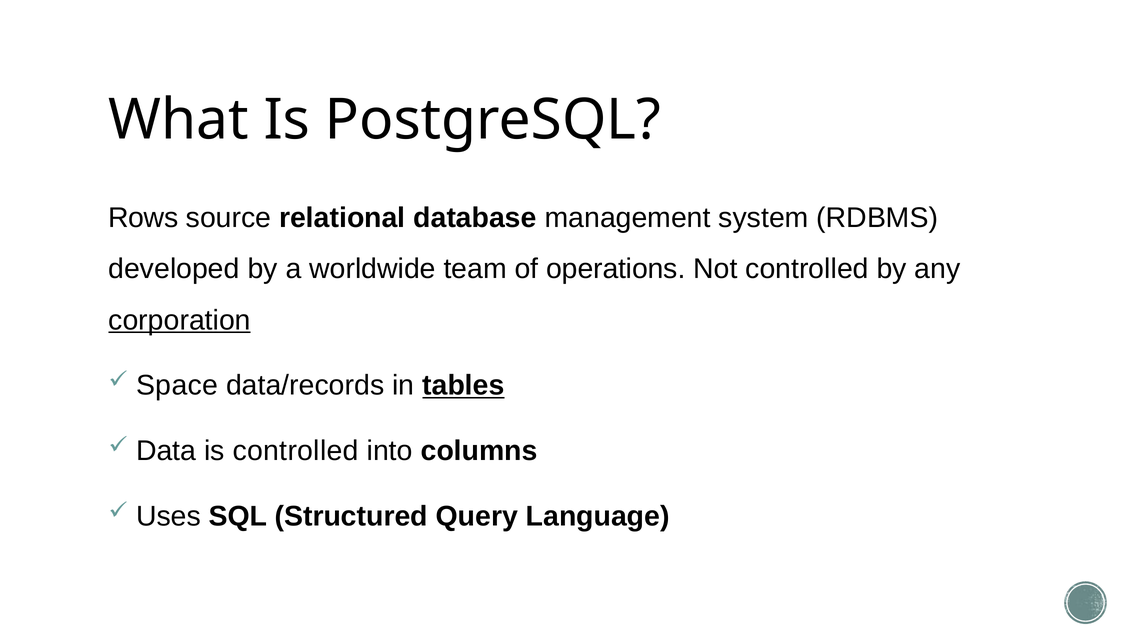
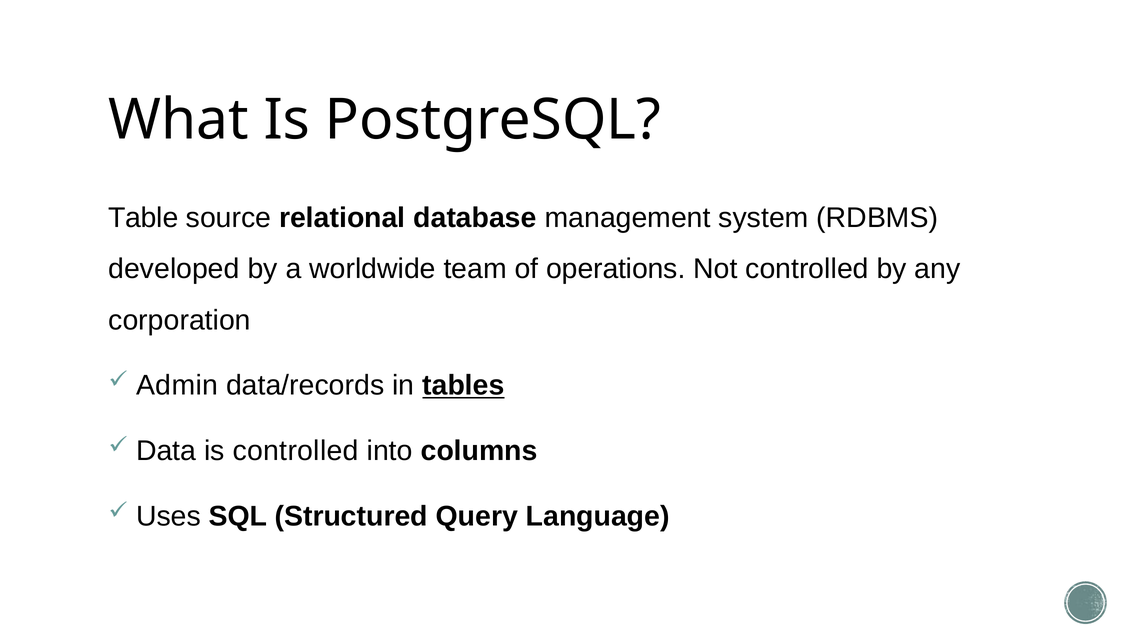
Rows: Rows -> Table (143, 218)
corporation underline: present -> none (180, 320)
Space: Space -> Admin (177, 386)
